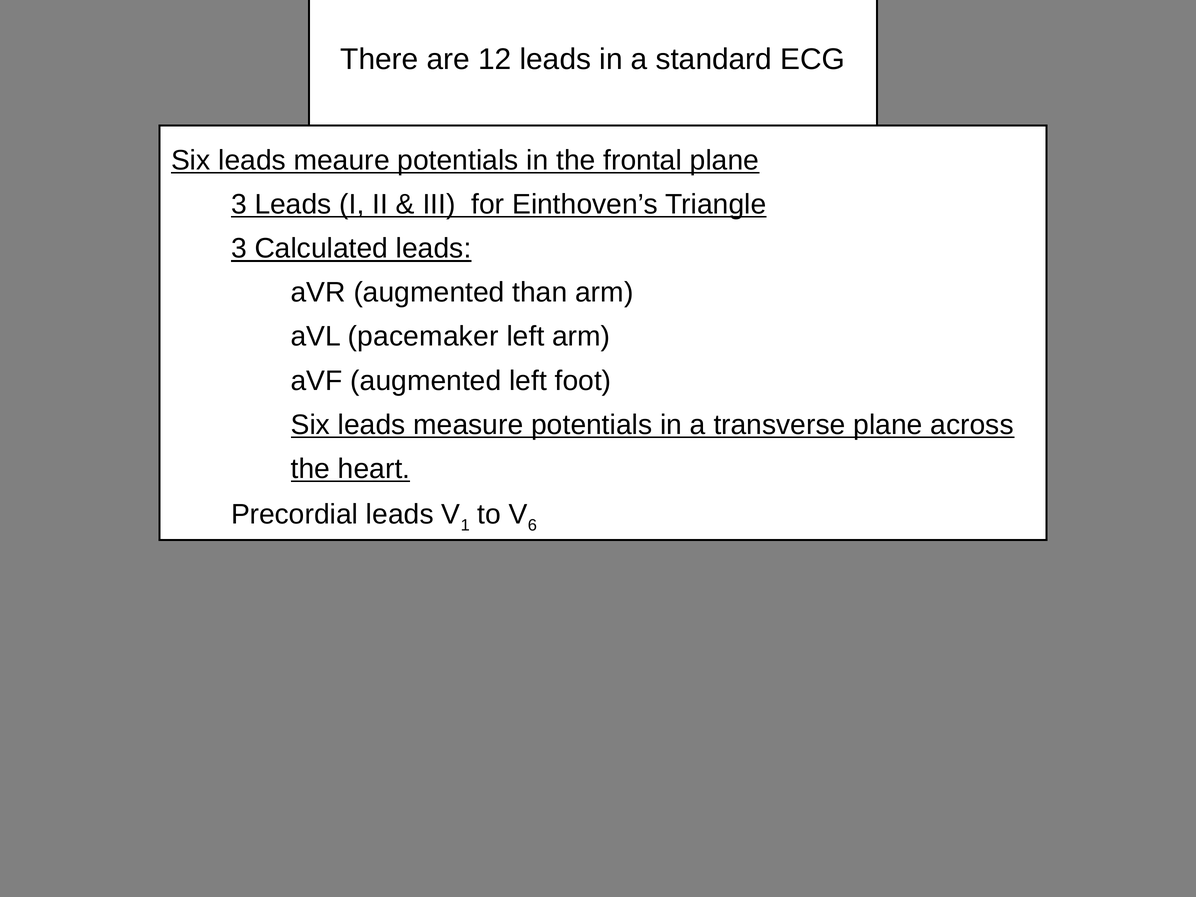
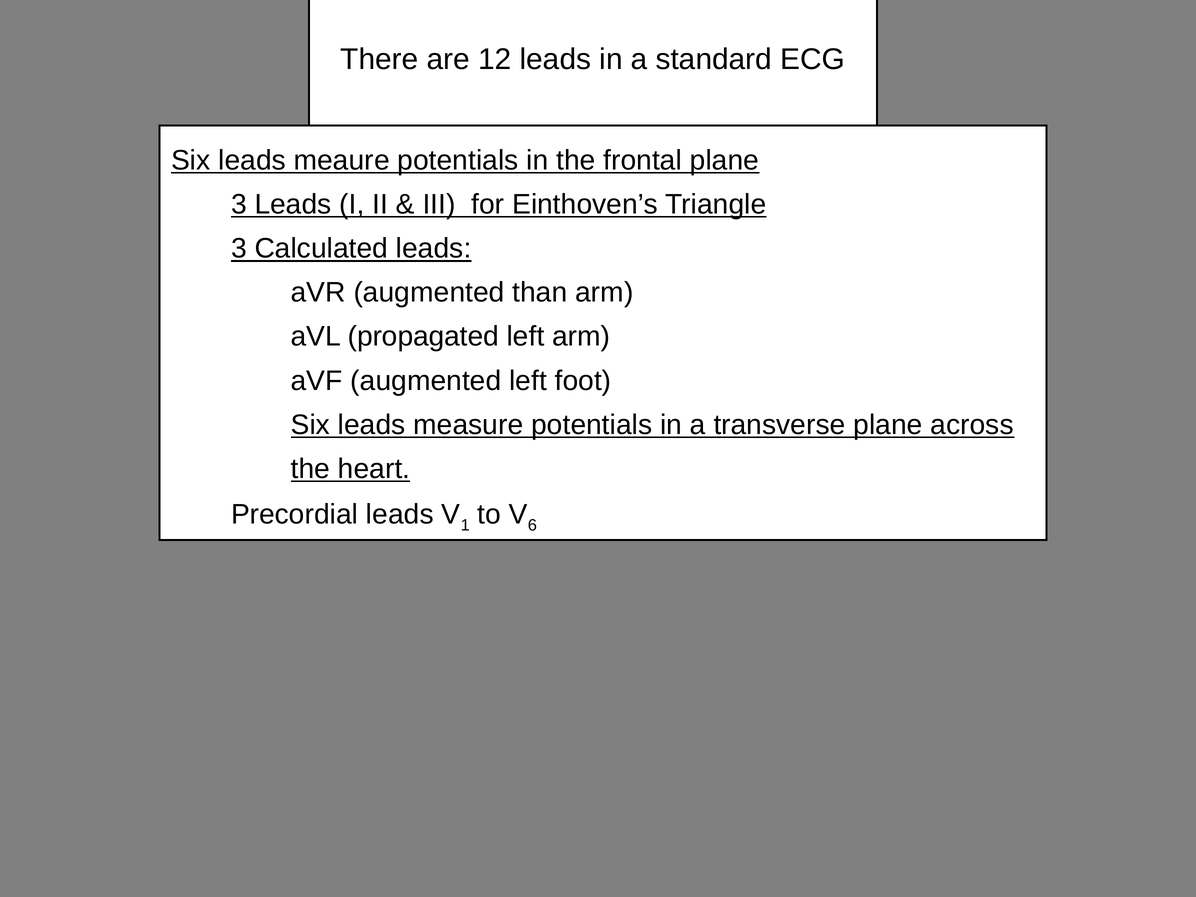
pacemaker: pacemaker -> propagated (423, 337)
